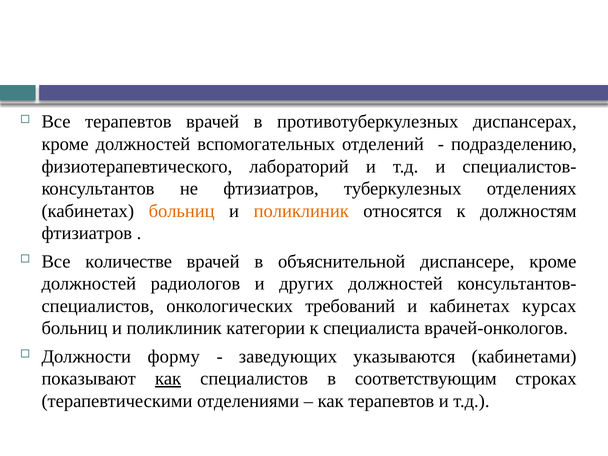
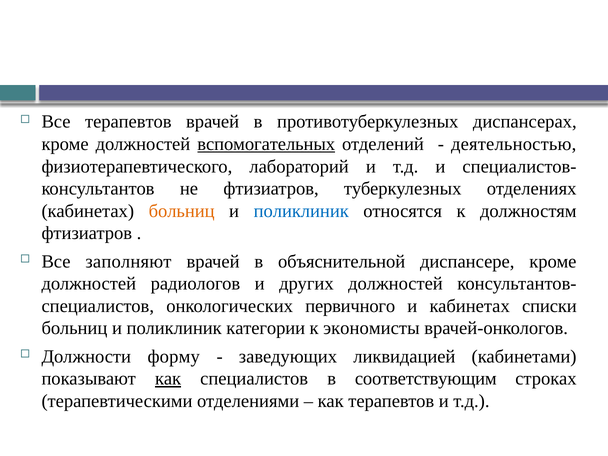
вспомогательных underline: none -> present (266, 144)
подразделению: подразделению -> деятельностью (514, 144)
поликлиник colour: orange -> blue (301, 211)
количестве: количестве -> заполняют (128, 261)
требований: требований -> первичного (350, 306)
курсах: курсах -> списки (549, 306)
специалиста: специалиста -> экономисты (371, 328)
указываются: указываются -> ликвидацией (404, 357)
